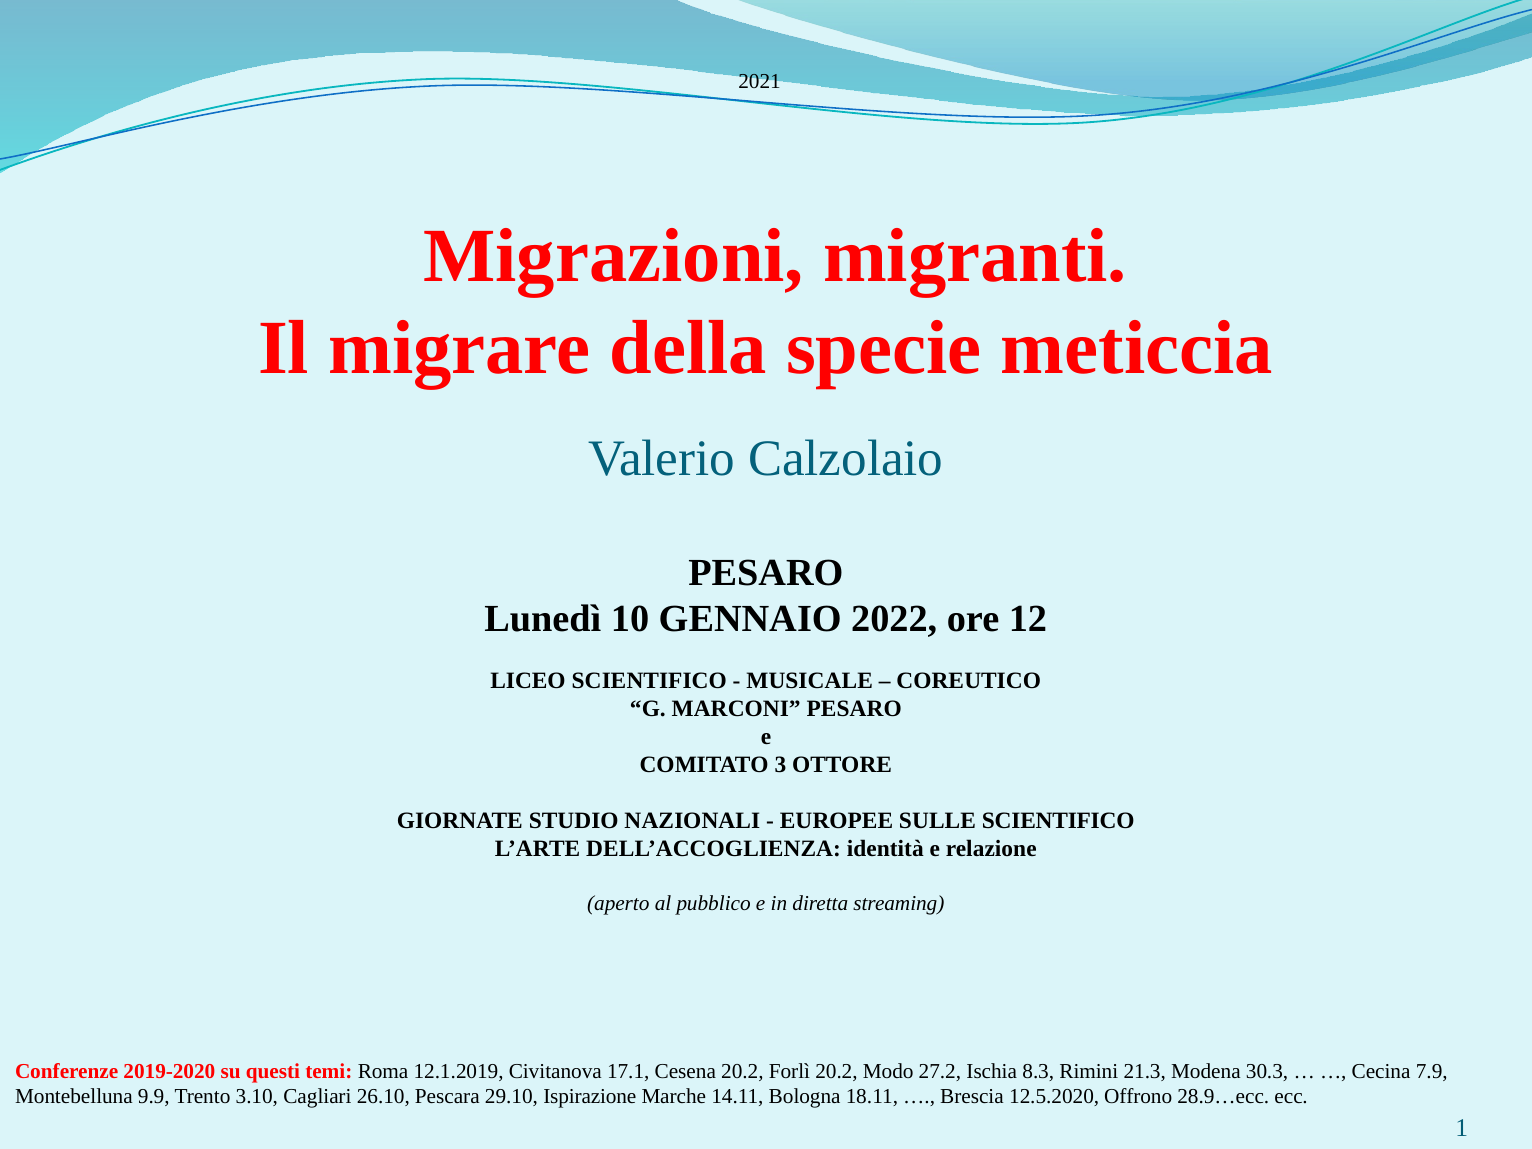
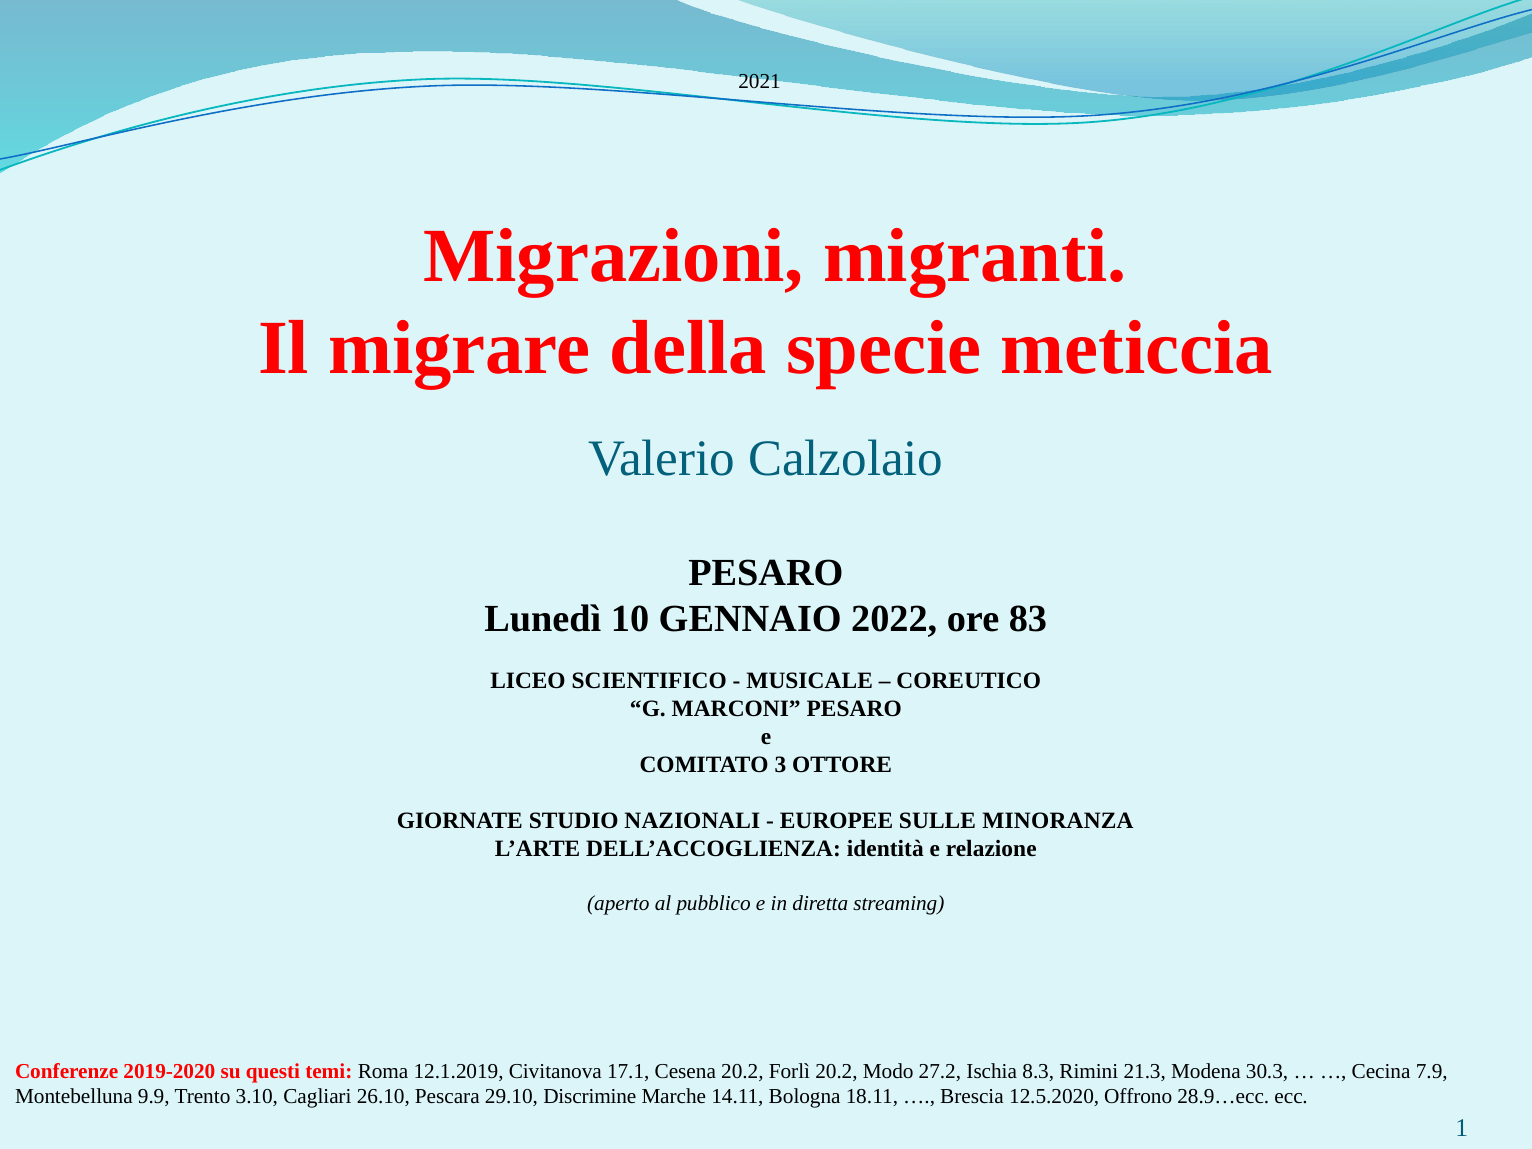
12: 12 -> 83 (1028, 619)
SULLE SCIENTIFICO: SCIENTIFICO -> MINORANZA (1058, 821)
Ispirazione: Ispirazione -> Discrimine (590, 1097)
